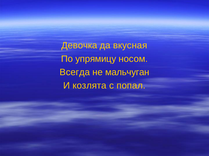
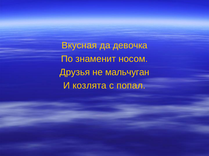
Девочка: Девочка -> Вкусная (79, 46)
вкусная: вкусная -> девочка (130, 46)
упрямицу: упрямицу -> знаменит (96, 59)
Всегда: Всегда -> Друзья (75, 73)
